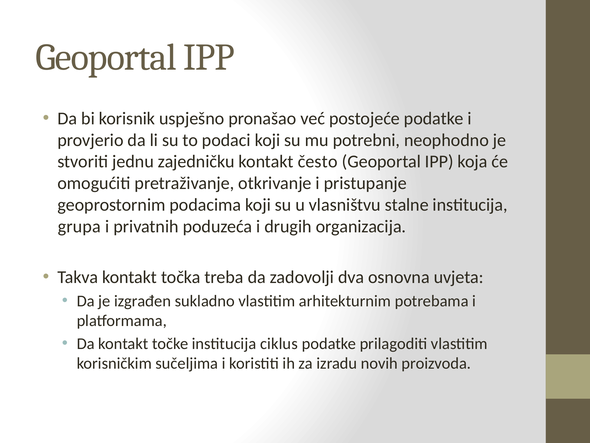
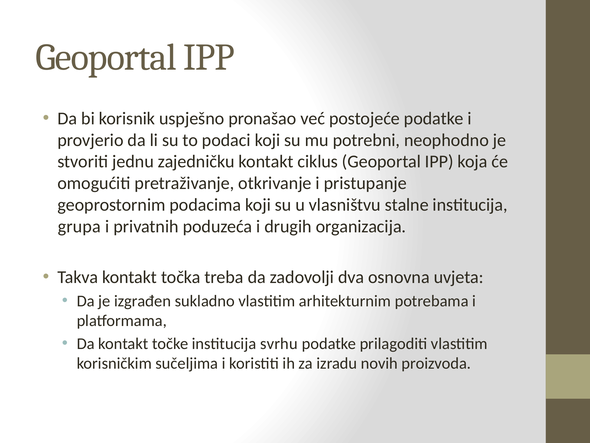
često: često -> ciklus (318, 162)
ciklus: ciklus -> svrhu (279, 343)
